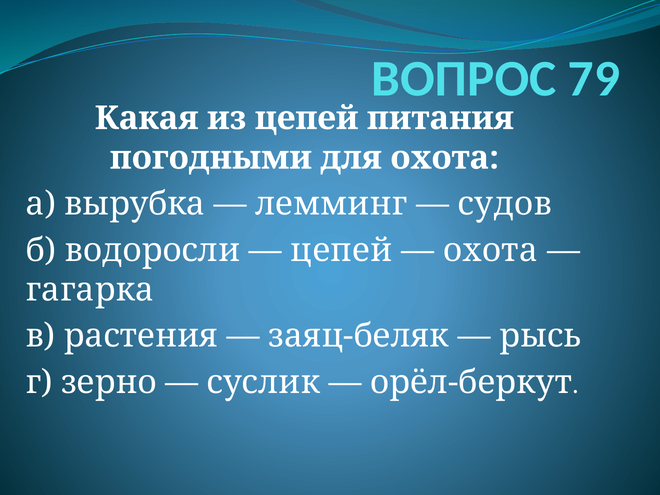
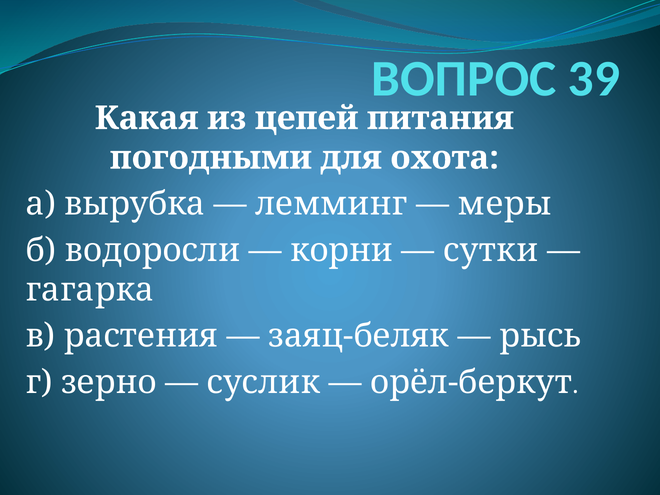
79: 79 -> 39 (594, 79)
судов: судов -> меры (505, 204)
цепей: цепей -> корни (342, 250)
охота: охота -> сутки (491, 250)
